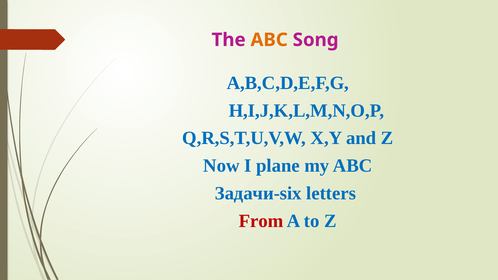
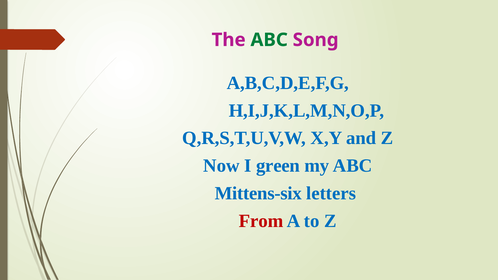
ABC colour: orange -> green (269, 40)
plane: plane -> green (278, 166)
Задачи-six: Задачи-six -> Mittens-six (258, 193)
